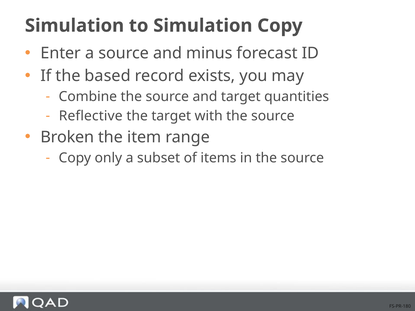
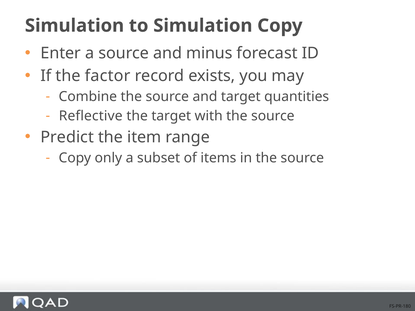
based: based -> factor (108, 76)
Broken: Broken -> Predict (67, 137)
